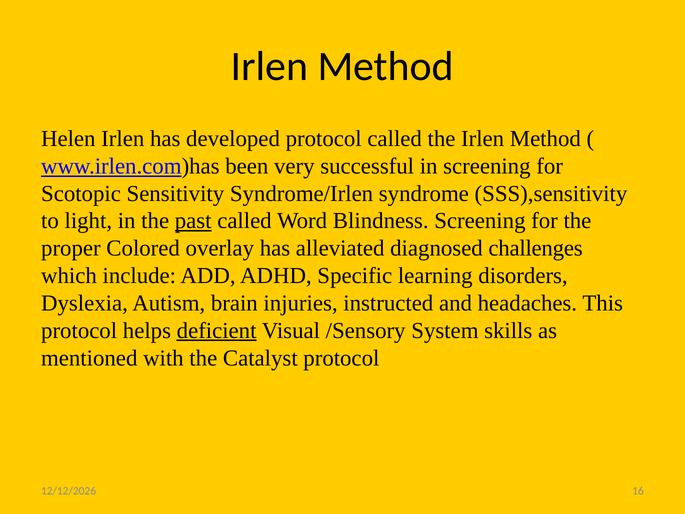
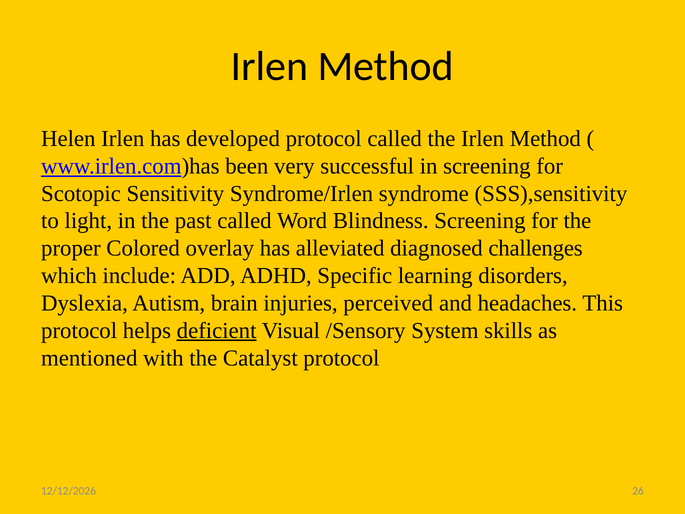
past underline: present -> none (193, 221)
instructed: instructed -> perceived (388, 303)
16: 16 -> 26 (638, 491)
